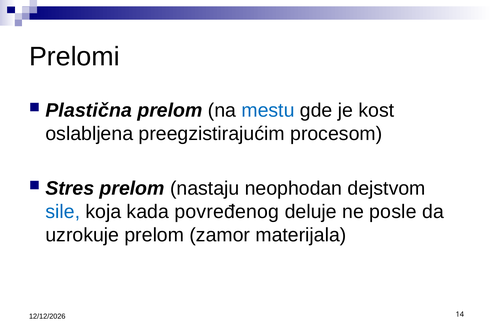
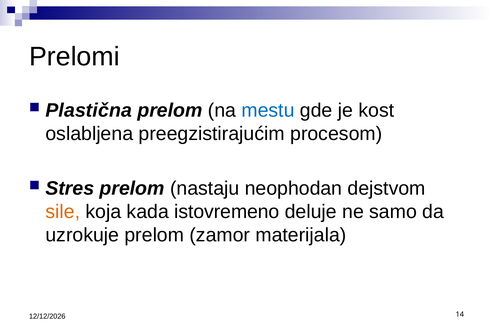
sile colour: blue -> orange (63, 211)
povređenog: povređenog -> istovremeno (227, 211)
posle: posle -> samo (393, 211)
